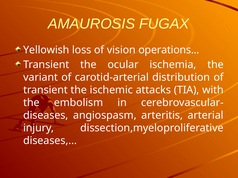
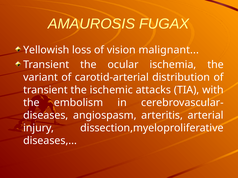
operations: operations -> malignant (169, 50)
